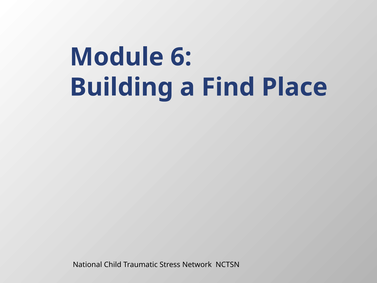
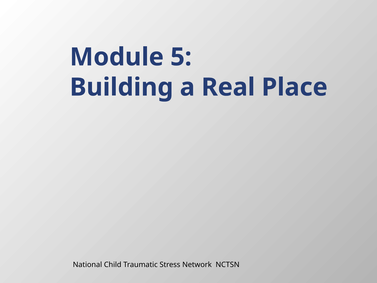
6: 6 -> 5 (181, 57)
Find: Find -> Real (228, 87)
